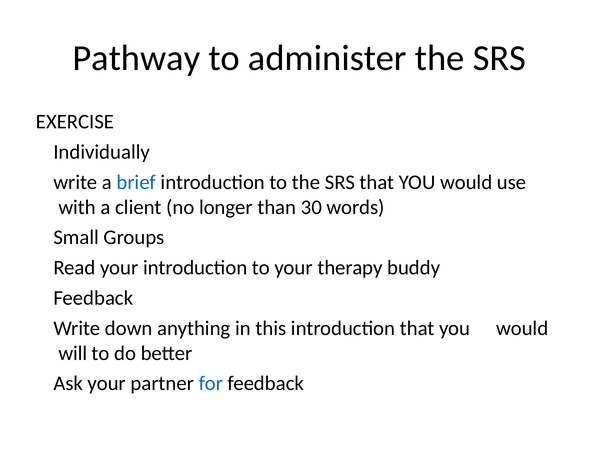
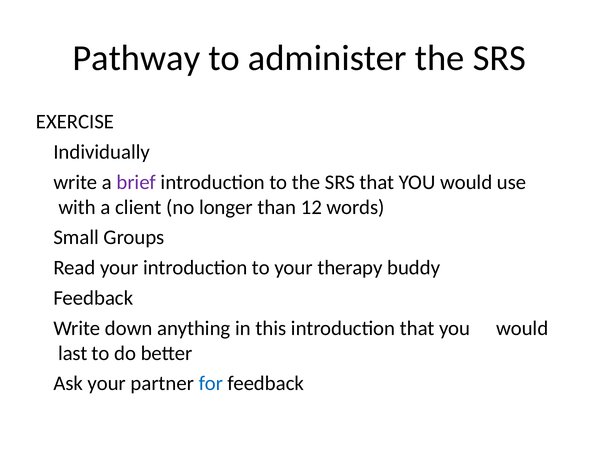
brief colour: blue -> purple (136, 182)
30: 30 -> 12 (311, 207)
will: will -> last (73, 353)
